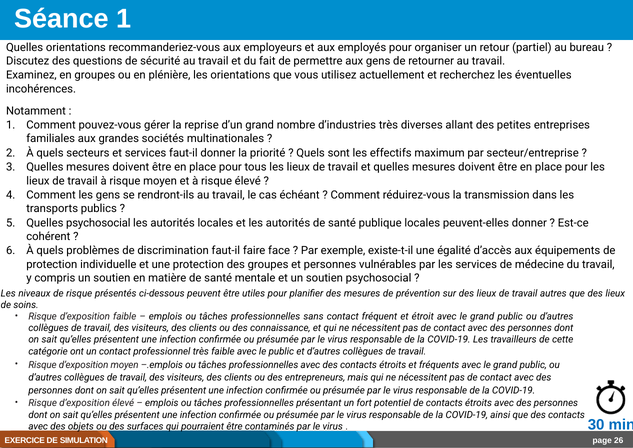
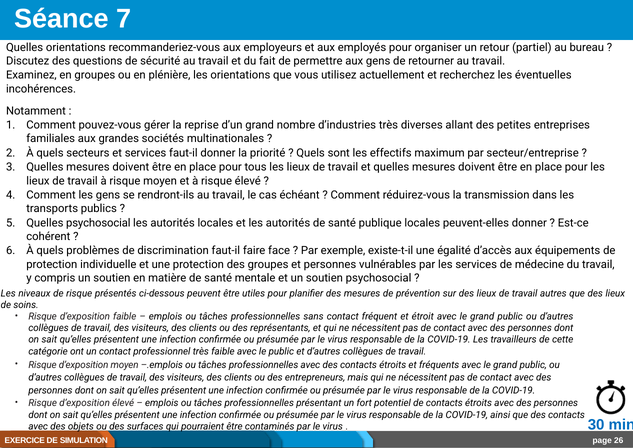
Séance 1: 1 -> 7 (124, 19)
connaissance: connaissance -> représentants (280, 328)
